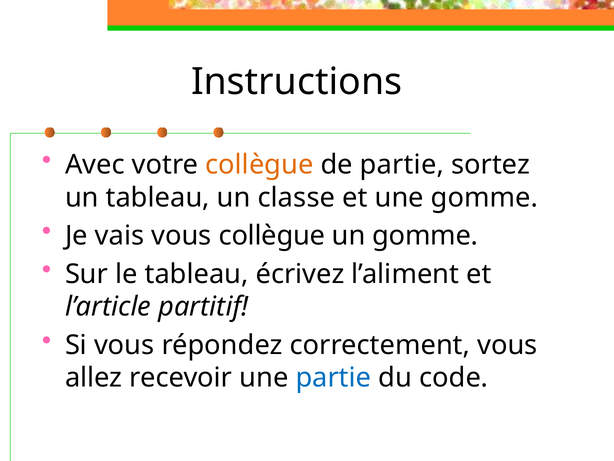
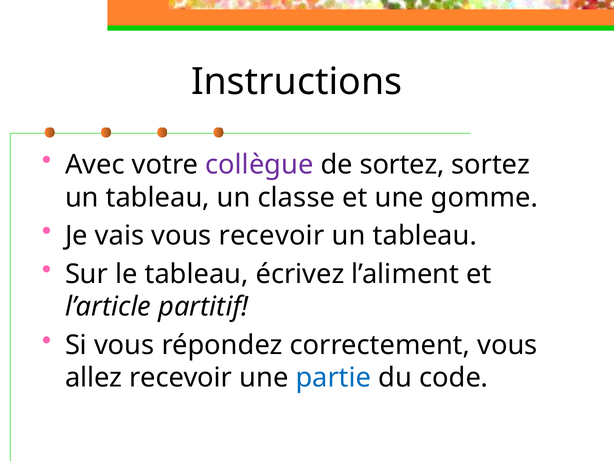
collègue colour: orange -> purple (259, 165)
de partie: partie -> sortez (402, 165)
vous collègue: collègue -> recevoir (272, 236)
gomme: gomme -> tableau (425, 236)
